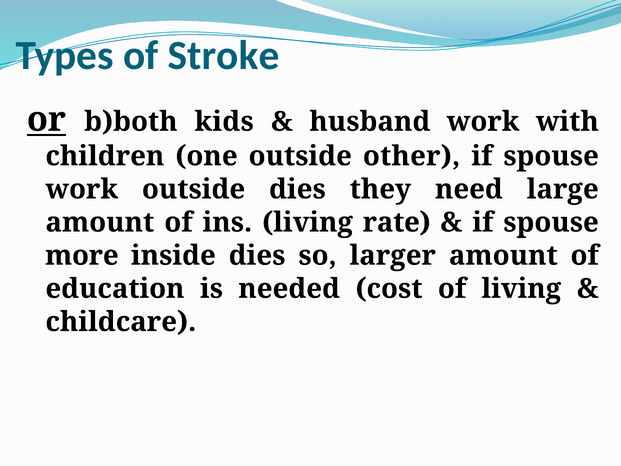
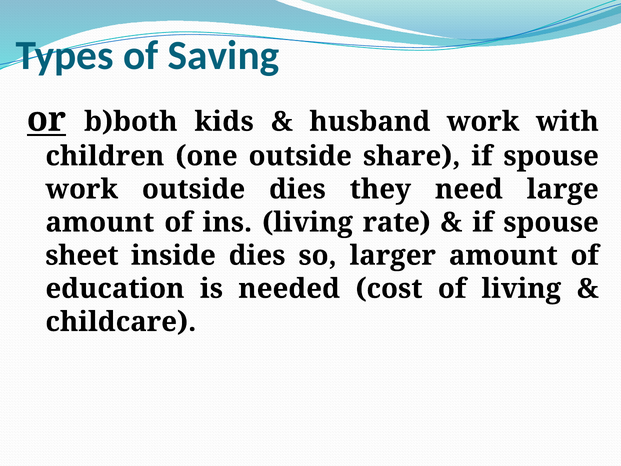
Stroke: Stroke -> Saving (224, 56)
other: other -> share (412, 156)
more: more -> sheet (82, 255)
